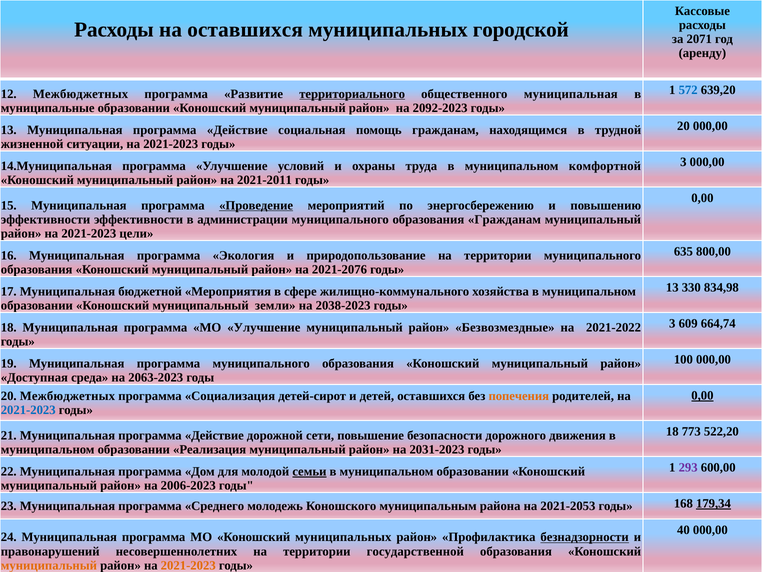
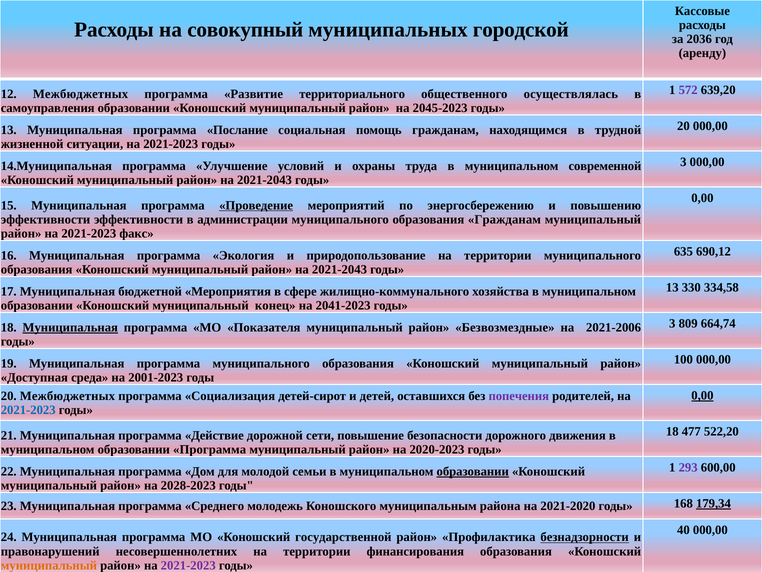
на оставшихся: оставшихся -> совокупный (245, 30)
2071: 2071 -> 2036 (699, 39)
572 colour: blue -> purple (688, 90)
территориального underline: present -> none (352, 94)
общественного муниципальная: муниципальная -> осуществлялась (571, 94)
муниципальные: муниципальные -> самоуправления (48, 108)
2092-2023: 2092-2023 -> 2045-2023 (440, 108)
13 Муниципальная программа Действие: Действие -> Послание (237, 130)
муниципальном комфортной: комфортной -> современной (605, 166)
2021-2011: 2021-2011 -> 2021-2043 (265, 180)
цели: цели -> факс (137, 233)
800,00: 800,00 -> 690,12 (714, 251)
2021-2076: 2021-2076 -> 2021-2043 (339, 269)
834,98: 834,98 -> 334,58 (721, 287)
земли: земли -> конец (275, 305)
2038-2023: 2038-2023 -> 2041-2023 (343, 305)
609: 609 -> 809 (688, 323)
Муниципальная underline: none -> present (70, 327)
МО Улучшение: Улучшение -> Показателя (264, 327)
2021-2022: 2021-2022 -> 2021-2006 (614, 327)
2063-2023: 2063-2023 -> 2001-2023 (156, 377)
попечения colour: orange -> purple (519, 396)
773: 773 -> 477 (691, 431)
образовании Реализация: Реализация -> Программа (210, 449)
2031-2023: 2031-2023 -> 2020-2023 (437, 449)
семьи underline: present -> none (309, 471)
образовании underline: none -> present (473, 471)
2006-2023: 2006-2023 -> 2028-2023 (188, 485)
2021-2053: 2021-2053 -> 2021-2020 (568, 506)
Коношский муниципальных: муниципальных -> государственной (343, 537)
государственной: государственной -> финансирования (415, 551)
2021-2023 colour: orange -> purple (188, 565)
